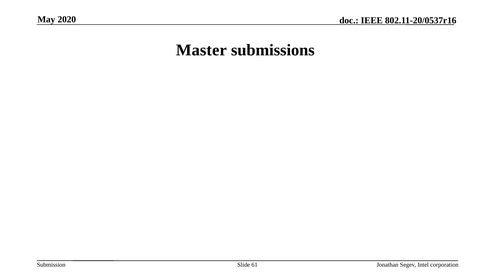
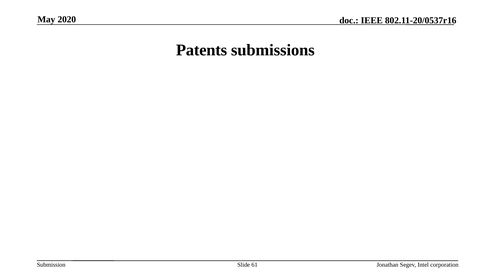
Master: Master -> Patents (202, 50)
